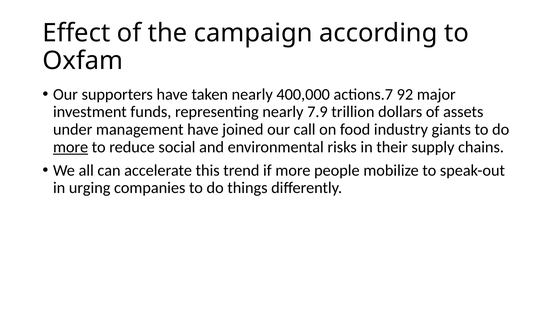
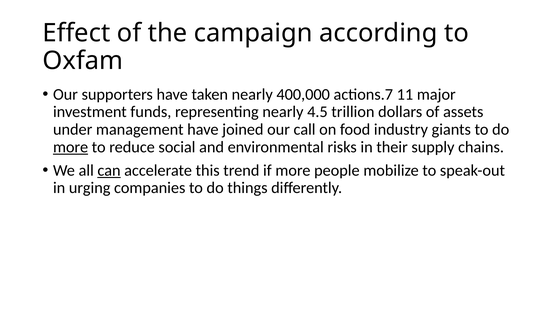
92: 92 -> 11 (405, 94)
7.9: 7.9 -> 4.5 (317, 112)
can underline: none -> present (109, 170)
